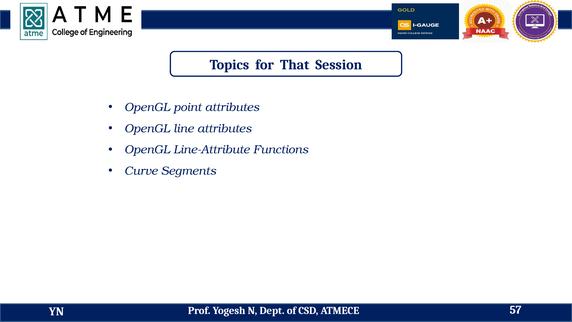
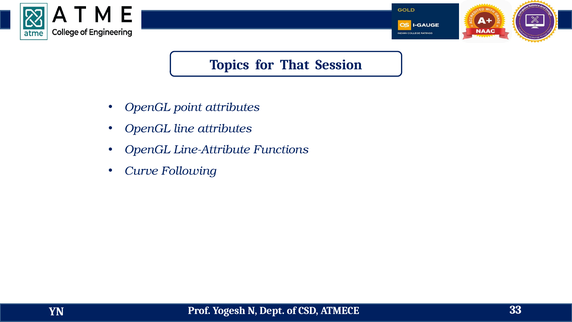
Segments: Segments -> Following (189, 171)
57: 57 -> 33 (516, 310)
